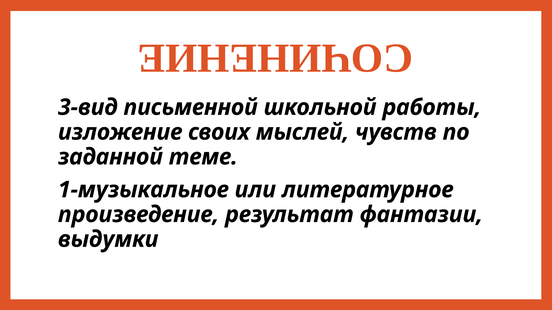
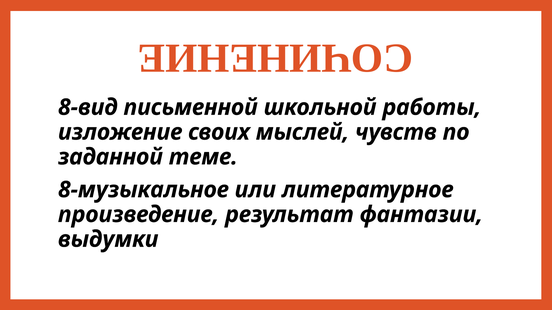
3-вид: 3-вид -> 8-вид (88, 107)
1-музыкальное: 1-музыкальное -> 8-музыкальное (143, 190)
